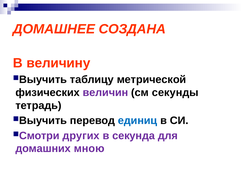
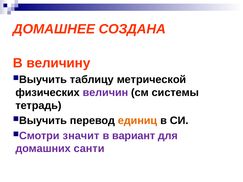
секунды: секунды -> системы (175, 93)
единиц colour: blue -> orange (138, 121)
других: других -> значит (81, 136)
секунда: секунда -> вариант (134, 136)
мною: мною -> санти (89, 149)
